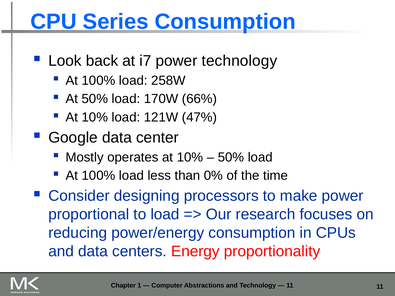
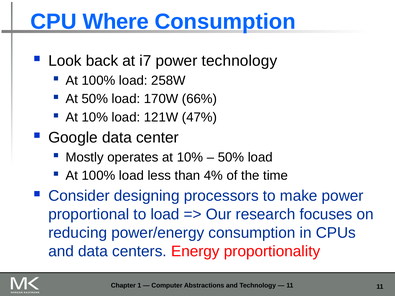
Series: Series -> Where (116, 22)
0%: 0% -> 4% (213, 176)
